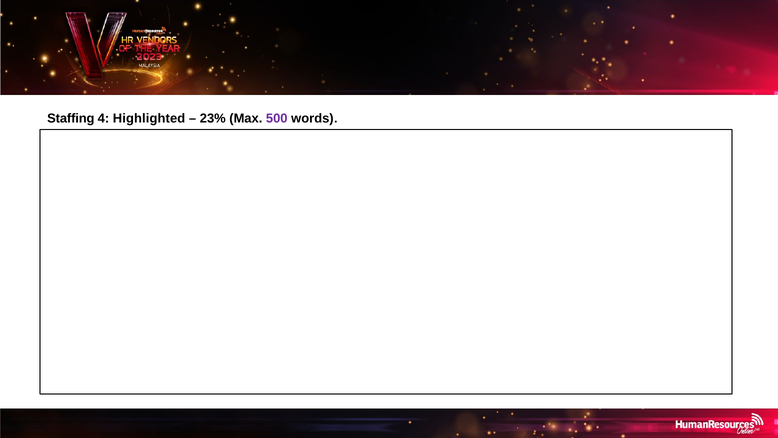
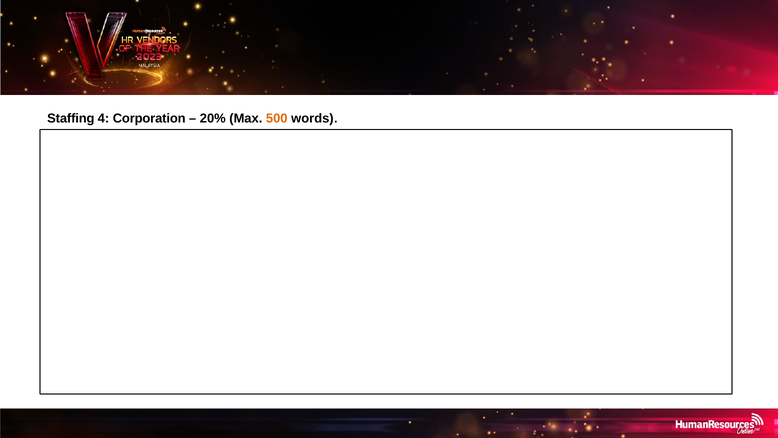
Highlighted: Highlighted -> Corporation (149, 118)
23%: 23% -> 20% (213, 118)
500 colour: purple -> orange (277, 118)
